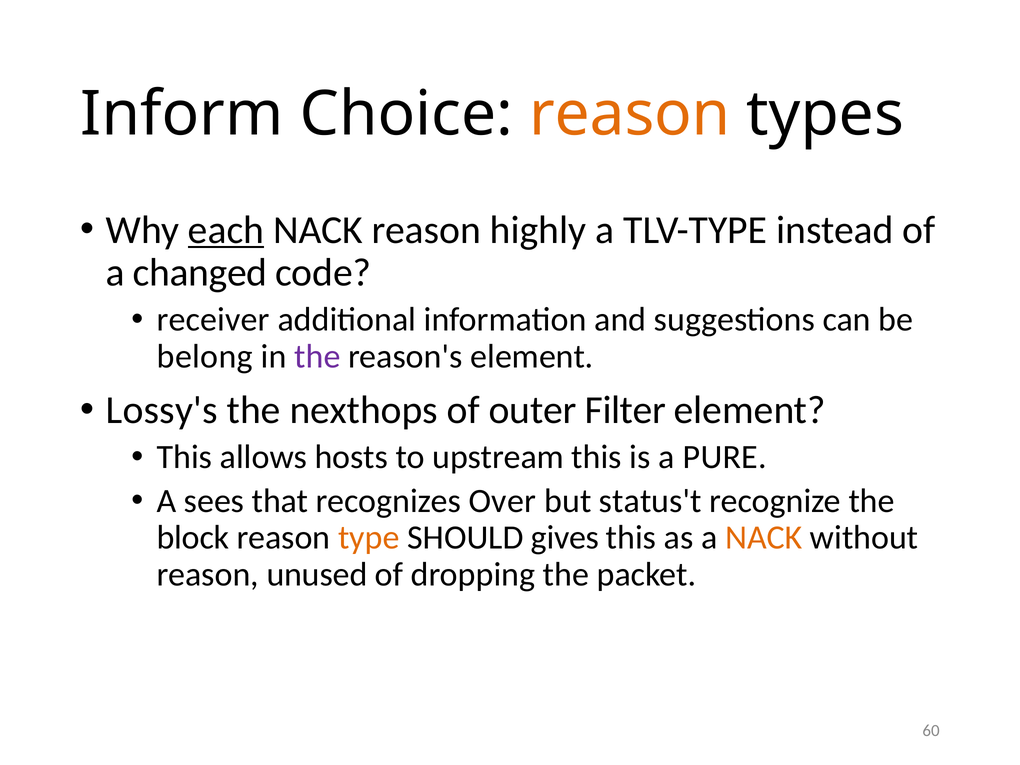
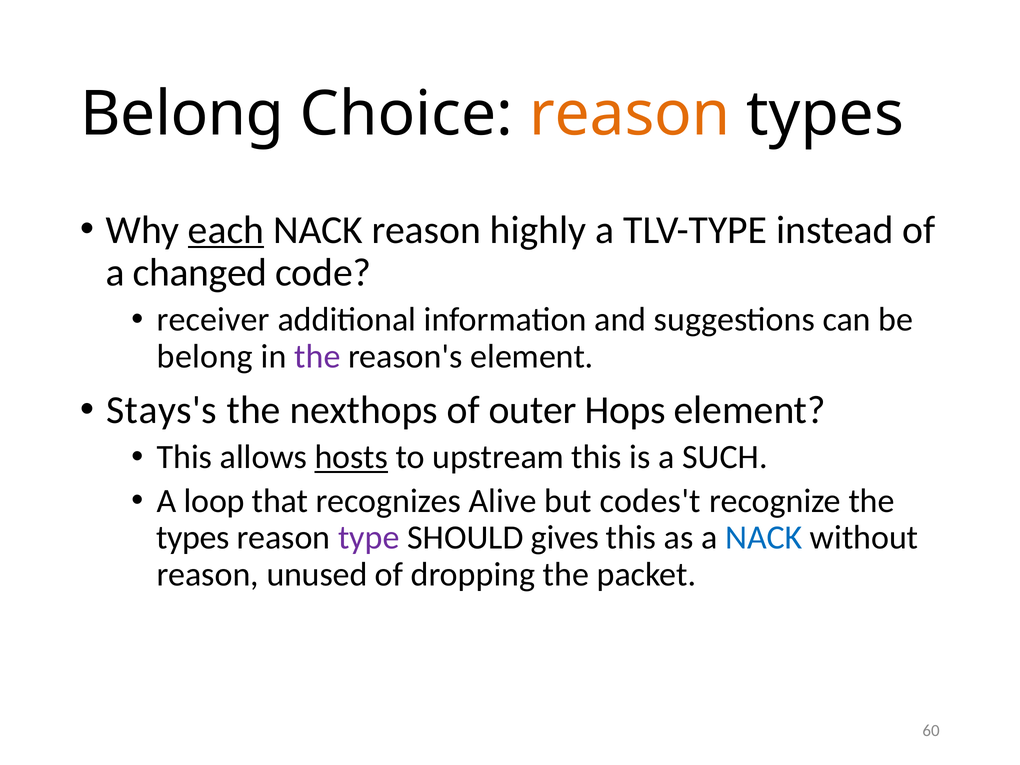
Inform: Inform -> Belong (182, 114)
Lossy's: Lossy's -> Stays's (162, 410)
Filter: Filter -> Hops (625, 410)
hosts underline: none -> present (351, 457)
PURE: PURE -> SUCH (725, 457)
sees: sees -> loop (214, 501)
Over: Over -> Alive (503, 501)
status't: status't -> codes't (650, 501)
block: block -> types (193, 538)
type colour: orange -> purple (369, 538)
NACK colour: orange -> blue (764, 538)
